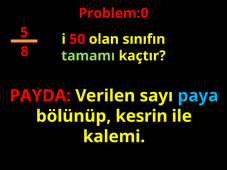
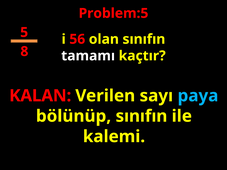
Problem:0: Problem:0 -> Problem:5 (113, 13)
50: 50 -> 56 (77, 39)
tamamı colour: light green -> white (88, 56)
PAYDA: PAYDA -> KALAN (40, 96)
bölünüp kesrin: kesrin -> sınıfın (141, 116)
